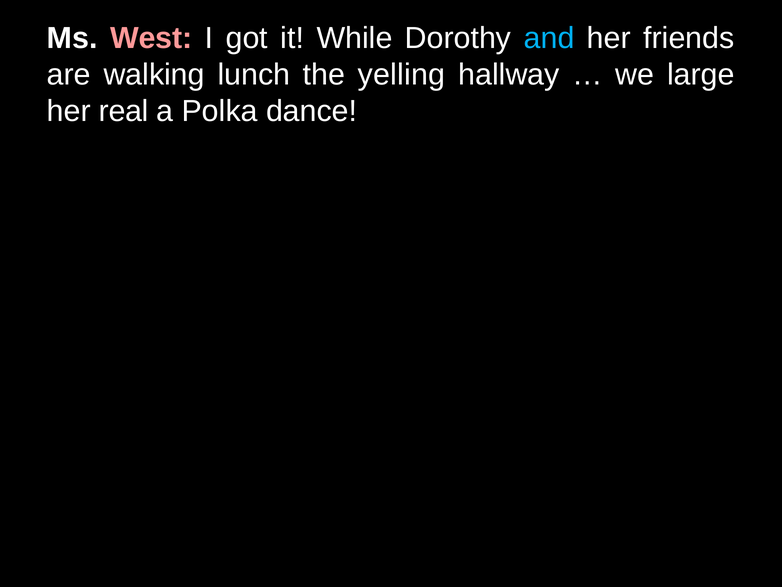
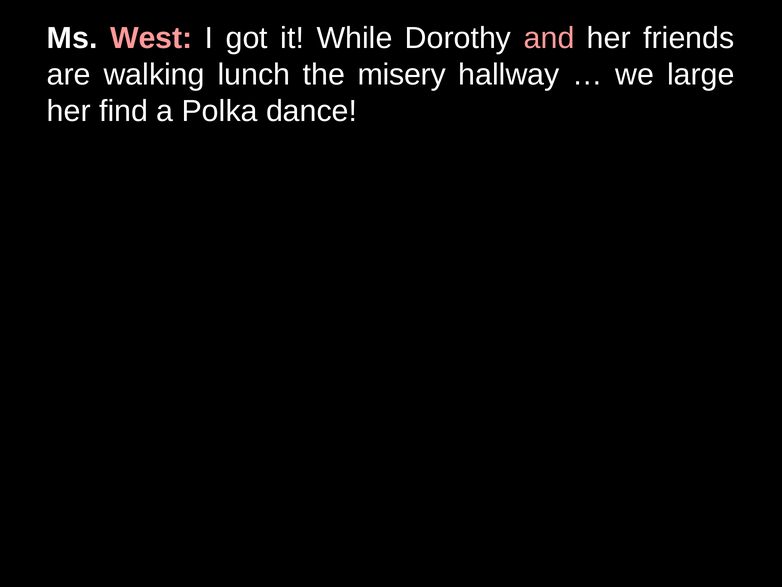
and colour: light blue -> pink (549, 38)
yelling: yelling -> misery (402, 74)
real: real -> find (124, 111)
